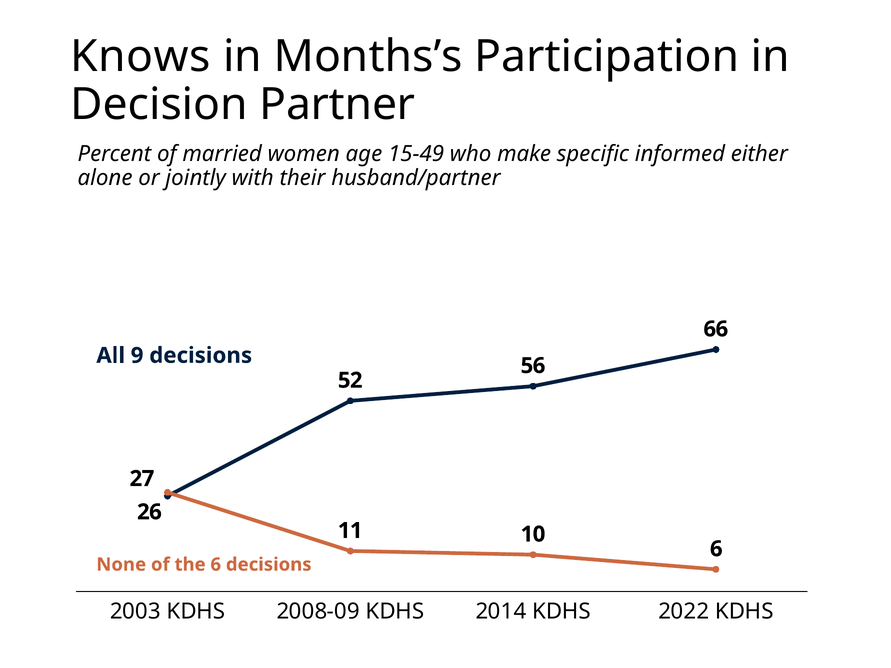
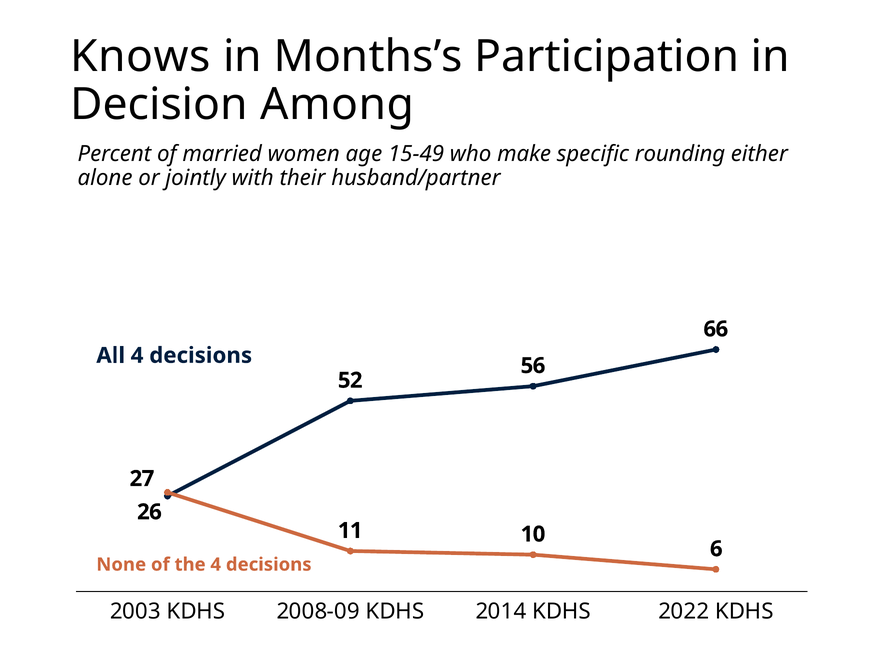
Partner: Partner -> Among (337, 105)
informed: informed -> rounding (680, 154)
All 9: 9 -> 4 (137, 356)
the 6: 6 -> 4 (216, 565)
